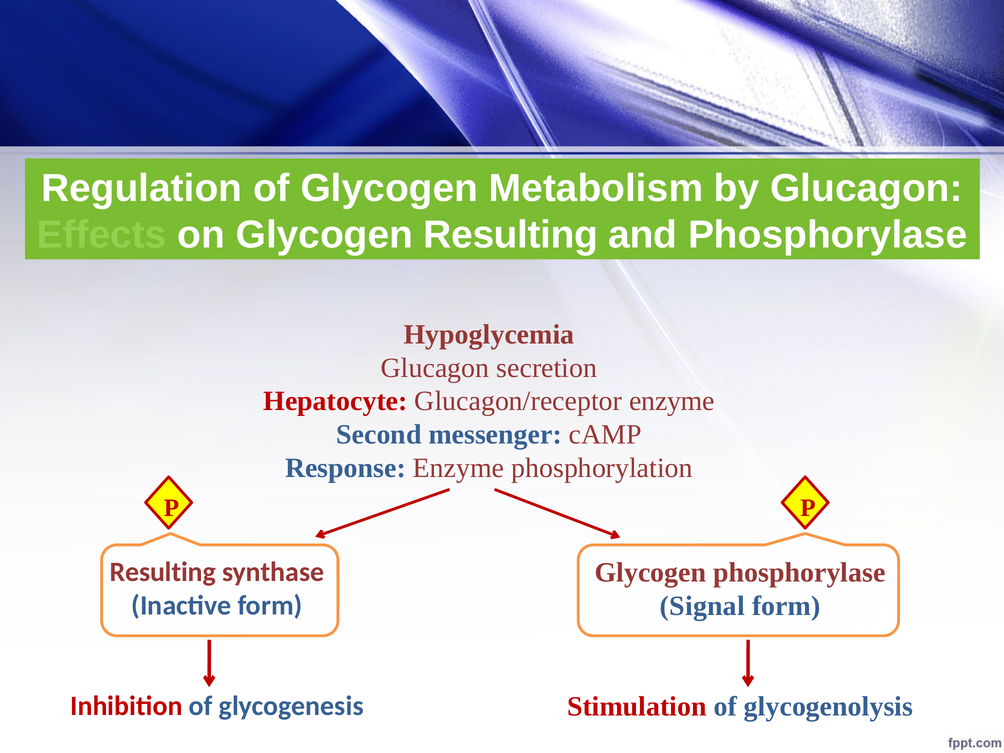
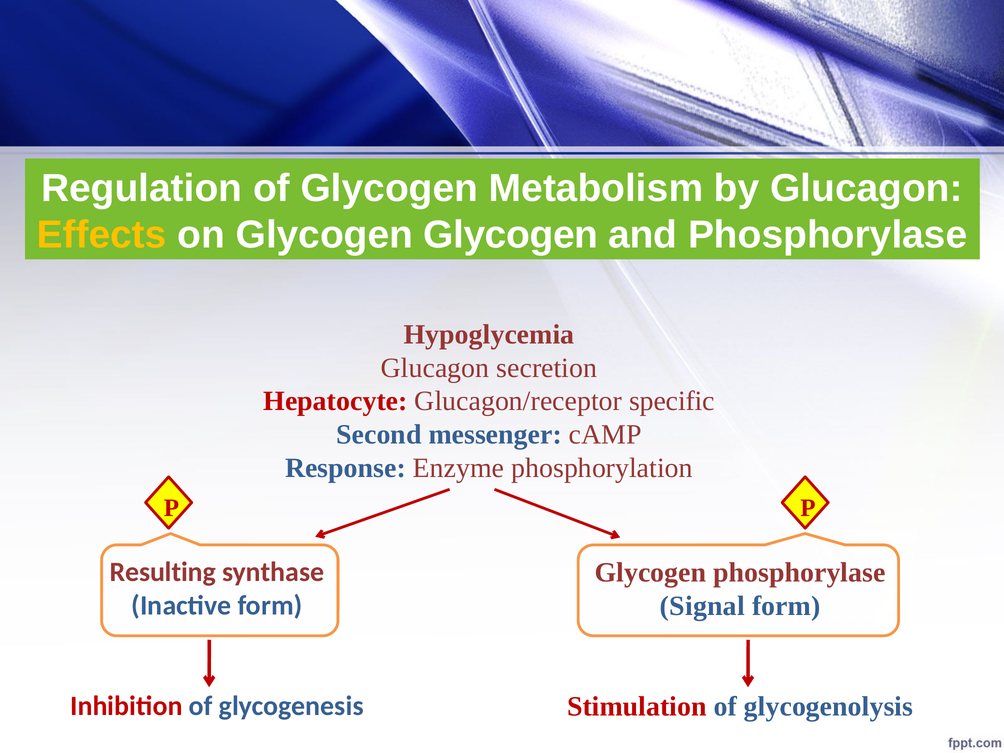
Effects colour: light green -> yellow (102, 235)
Glycogen Resulting: Resulting -> Glycogen (511, 235)
Glucagon/receptor enzyme: enzyme -> specific (672, 401)
